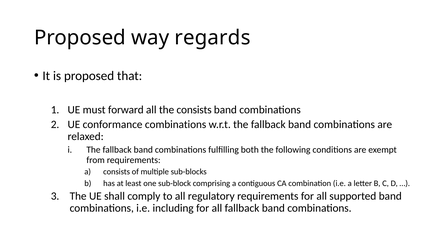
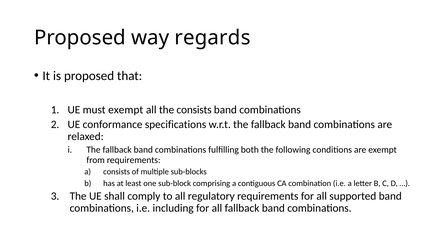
must forward: forward -> exempt (126, 110)
conformance combinations: combinations -> specifications (176, 124)
